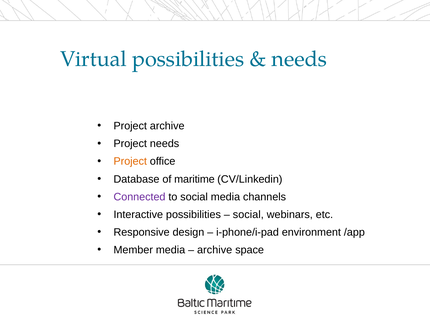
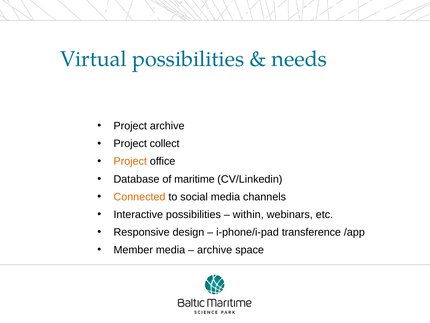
Project needs: needs -> collect (165, 143)
Connected colour: purple -> orange (140, 197)
social: social -> within (248, 214)
environment: environment -> transference (311, 232)
